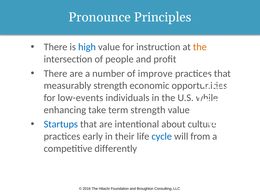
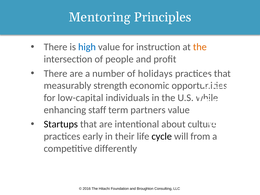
Pronounce: Pronounce -> Mentoring (100, 17)
improve: improve -> holidays (155, 73)
low-events: low-events -> low-capital (80, 98)
take: take -> staff (97, 110)
term strength: strength -> partners (148, 110)
Startups colour: blue -> black (61, 124)
cycle colour: blue -> black (162, 136)
